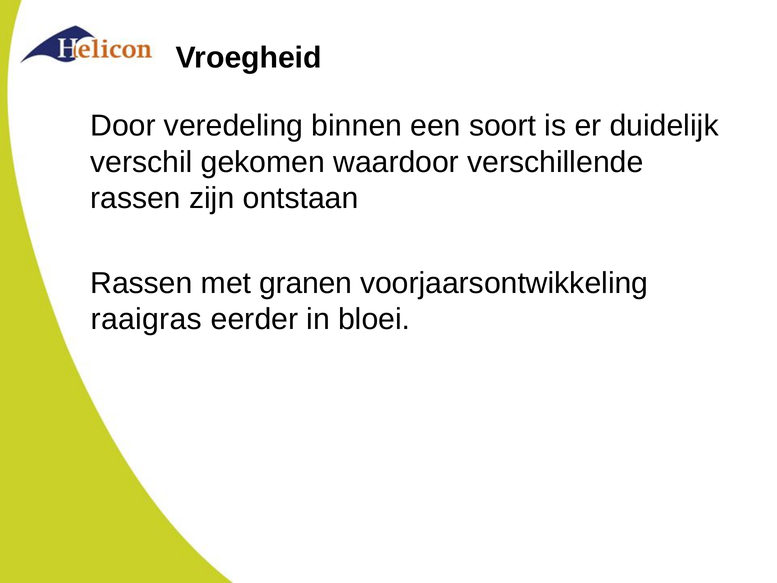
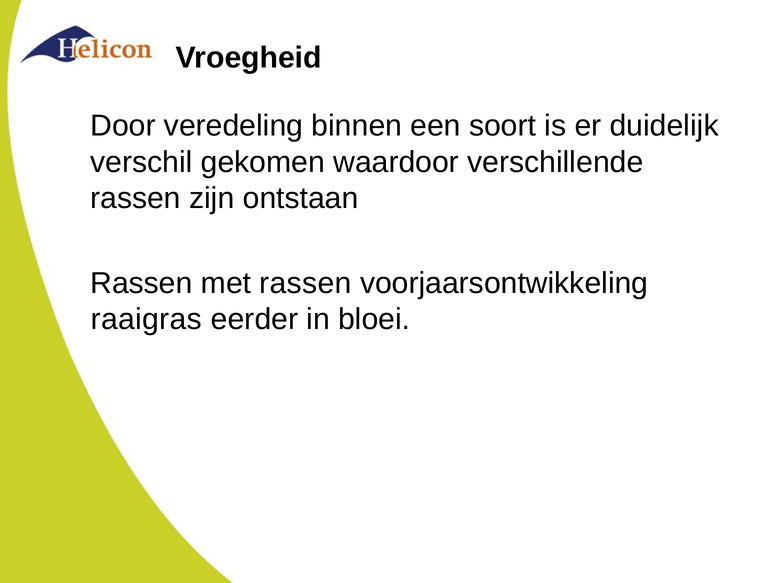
met granen: granen -> rassen (305, 283)
